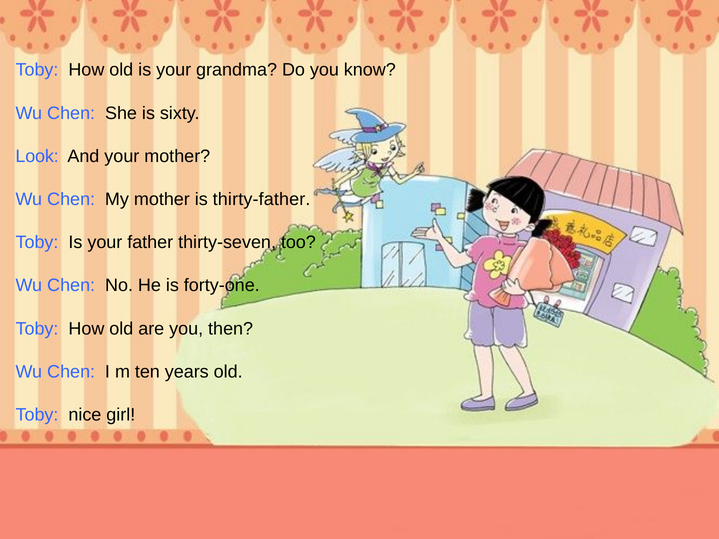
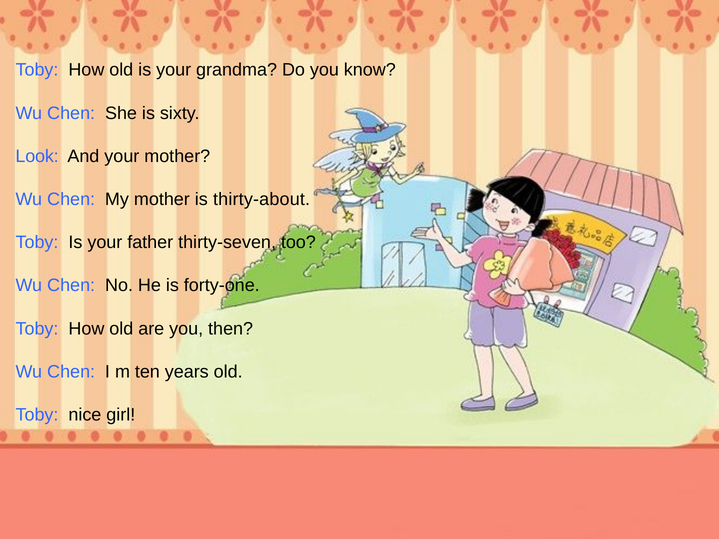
thirty-father: thirty-father -> thirty-about (262, 199)
